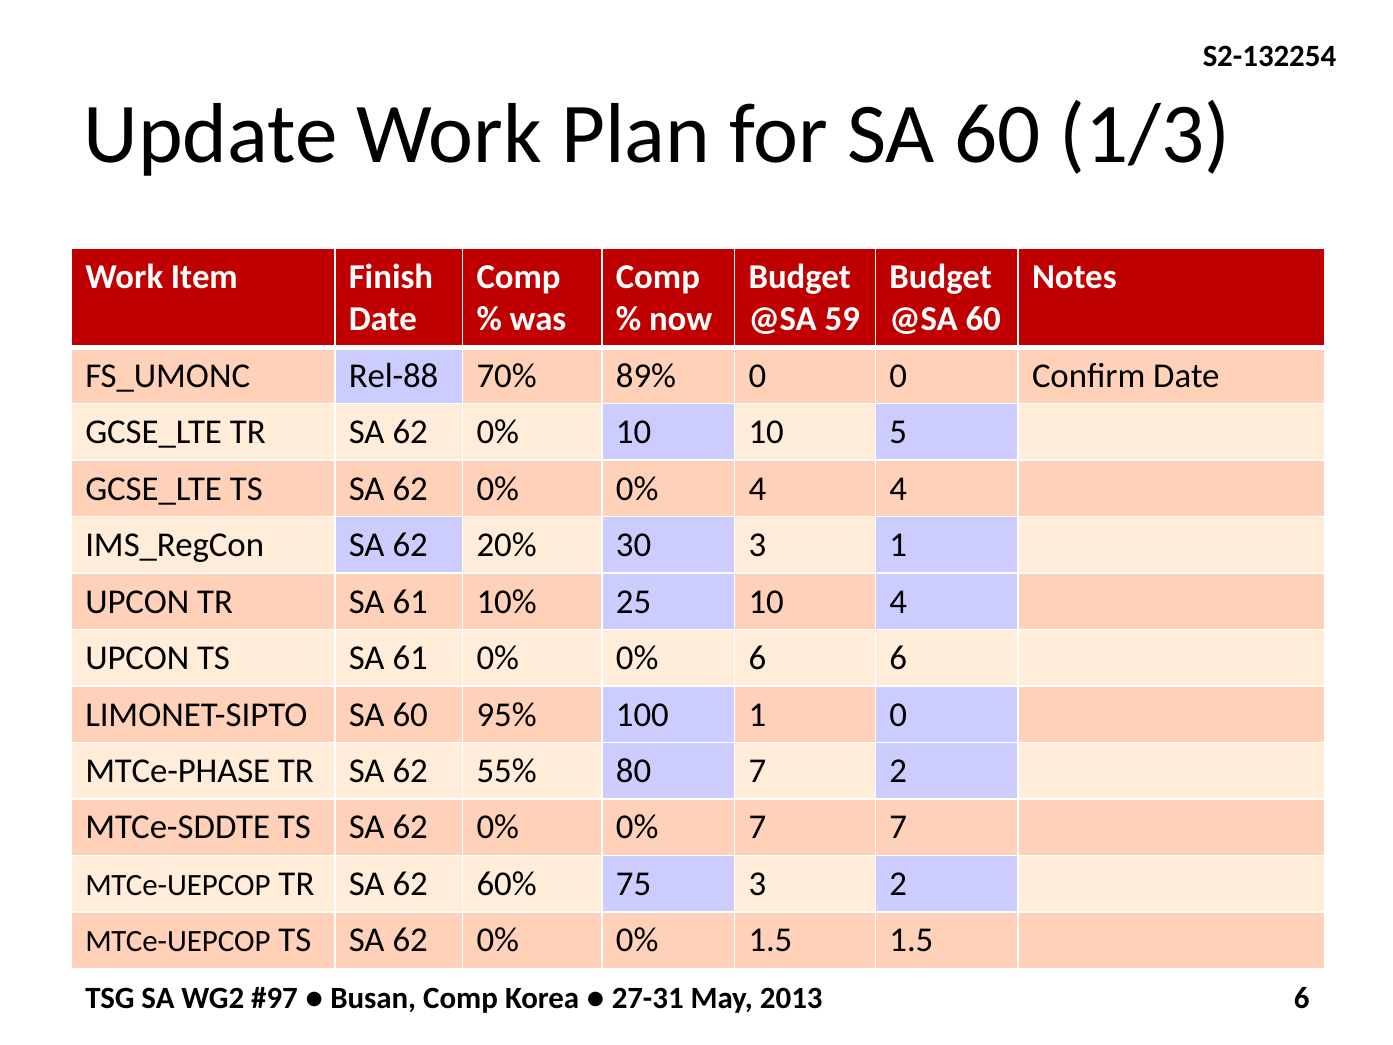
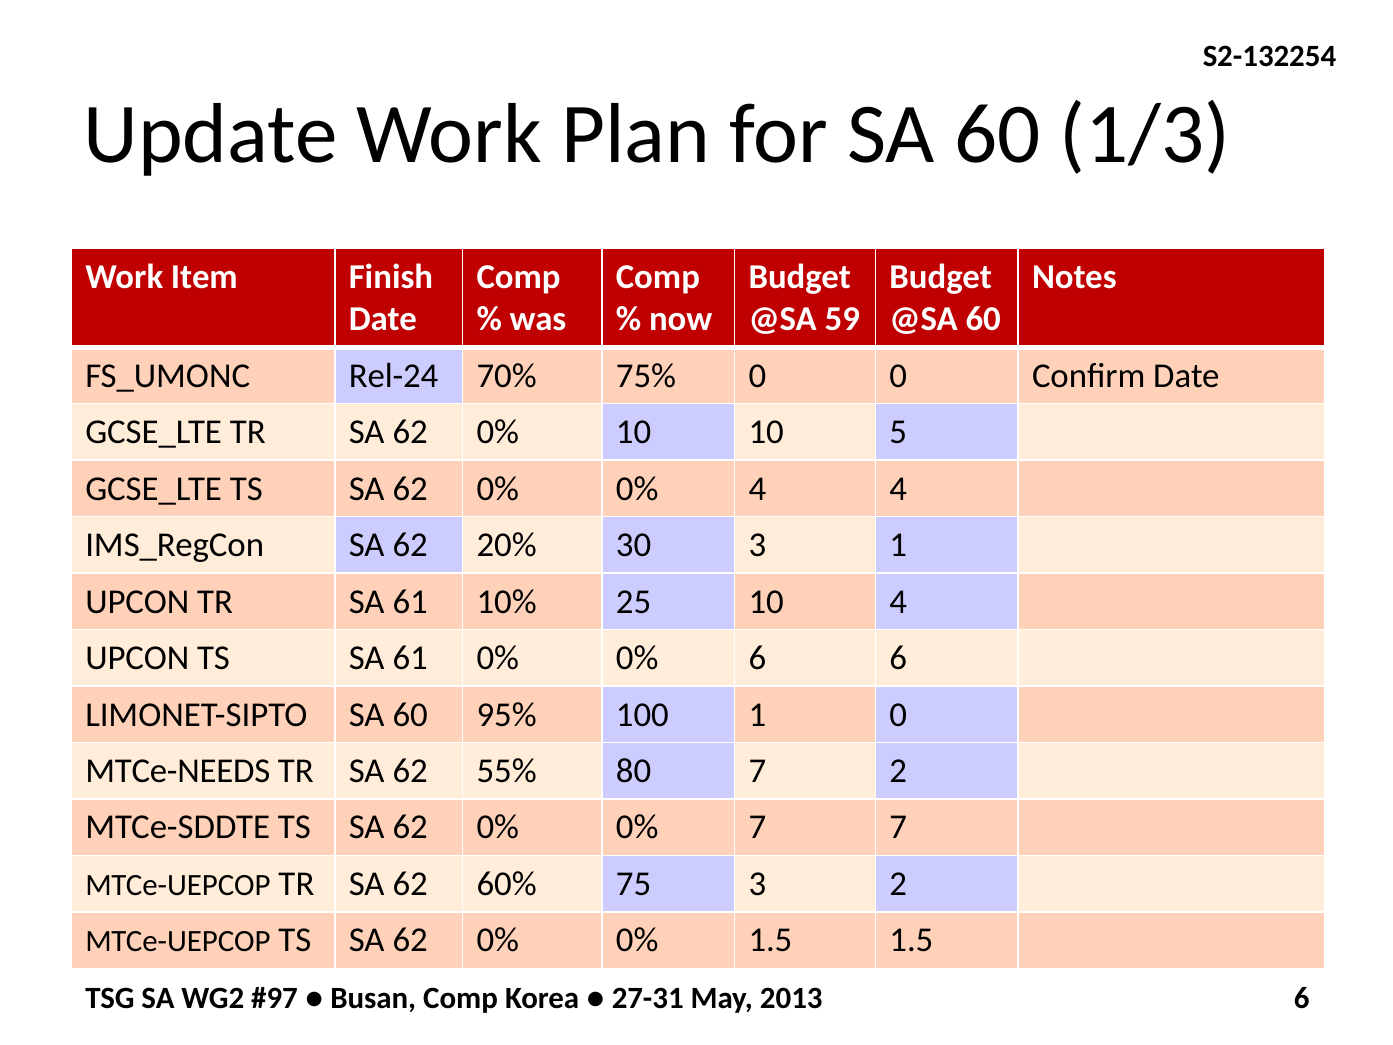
Rel-88: Rel-88 -> Rel-24 (394, 376)
89%: 89% -> 75% (646, 376)
MTCe-PHASE: MTCe-PHASE -> MTCe-NEEDS (178, 771)
